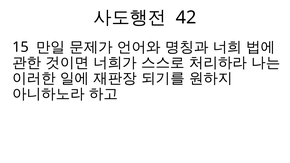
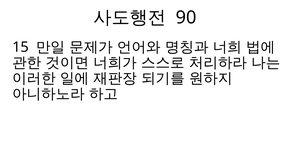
42: 42 -> 90 (186, 17)
